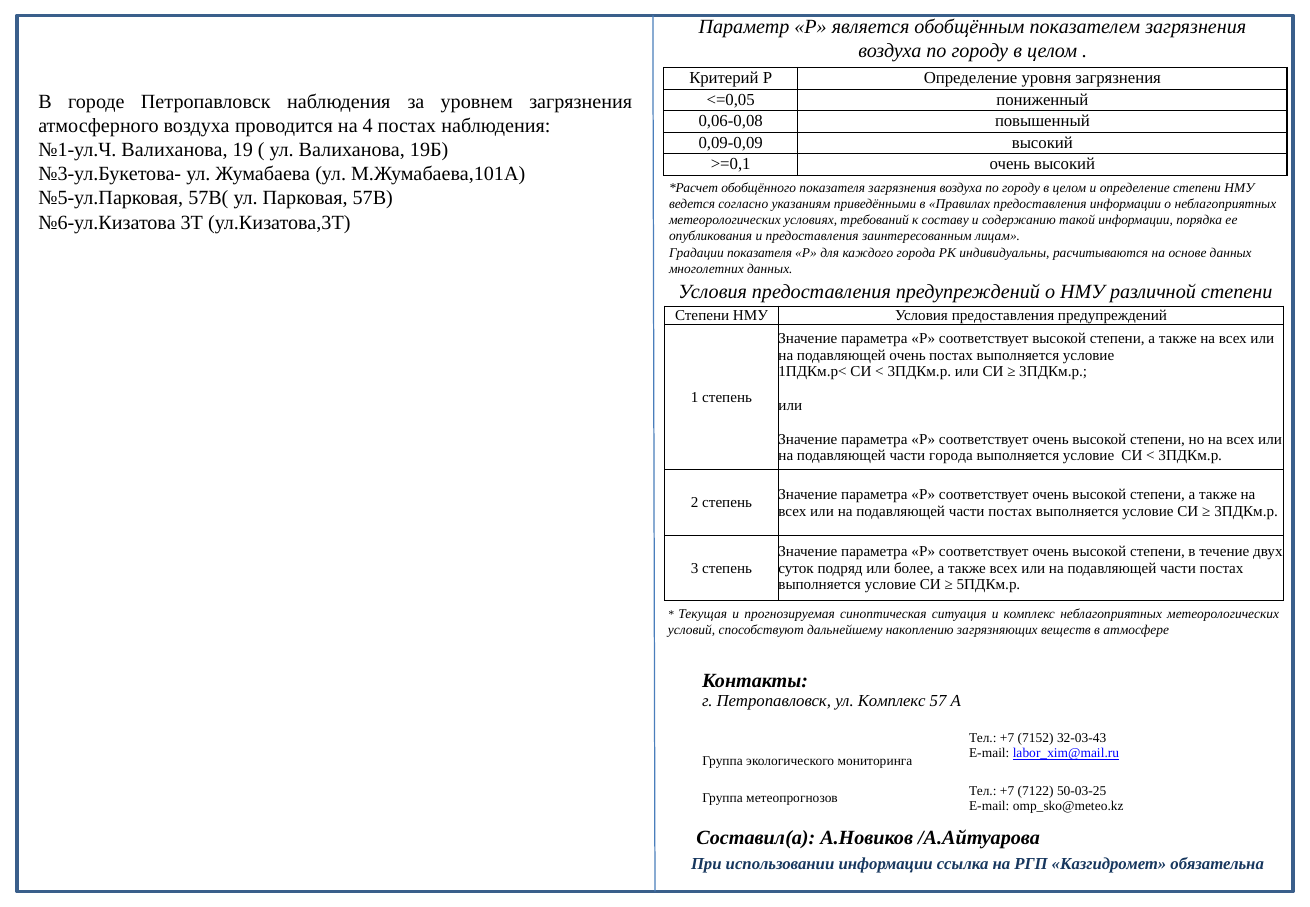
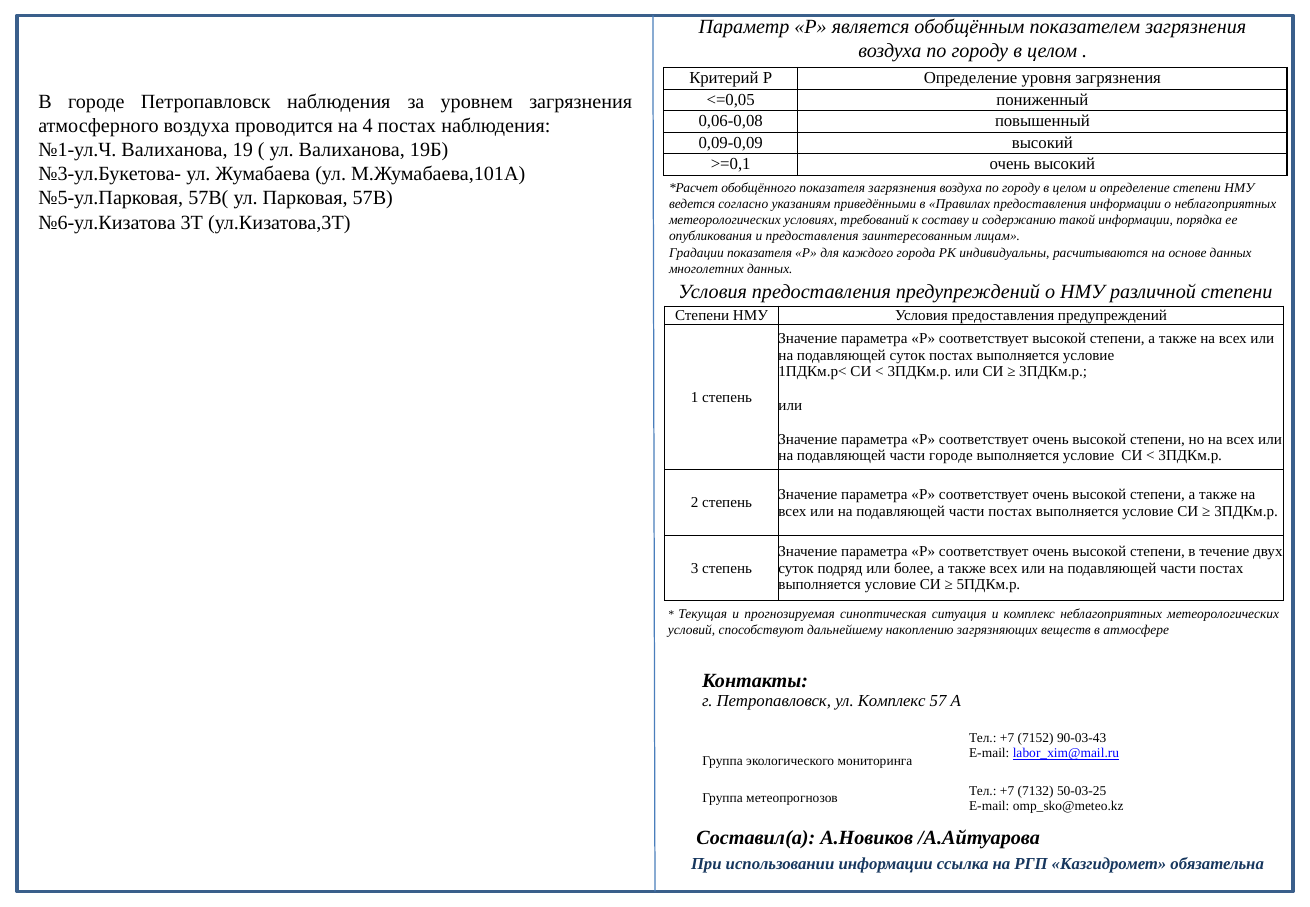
подавляющей очень: очень -> суток (907, 355)
части города: города -> городе (951, 456)
32-03-43: 32-03-43 -> 90-03-43 (1082, 738)
7122: 7122 -> 7132 (1036, 791)
